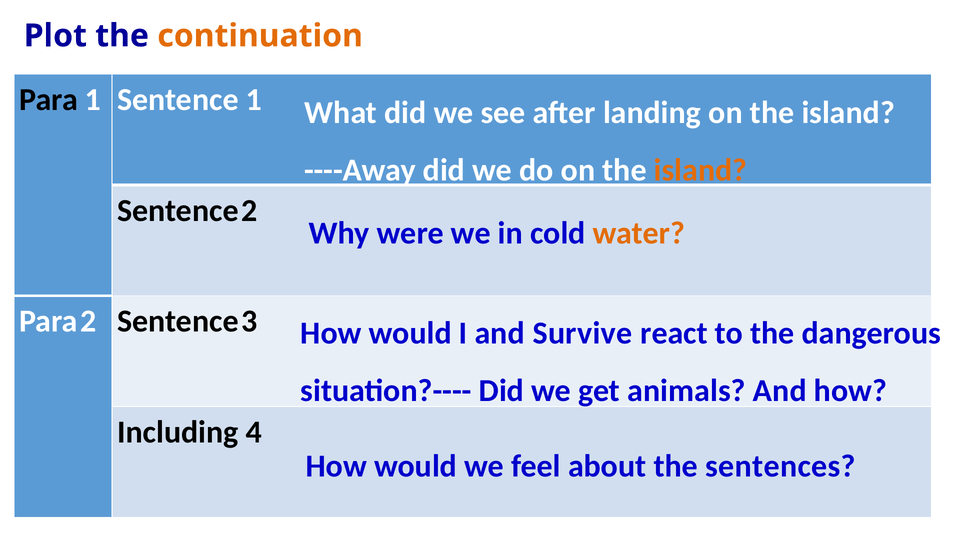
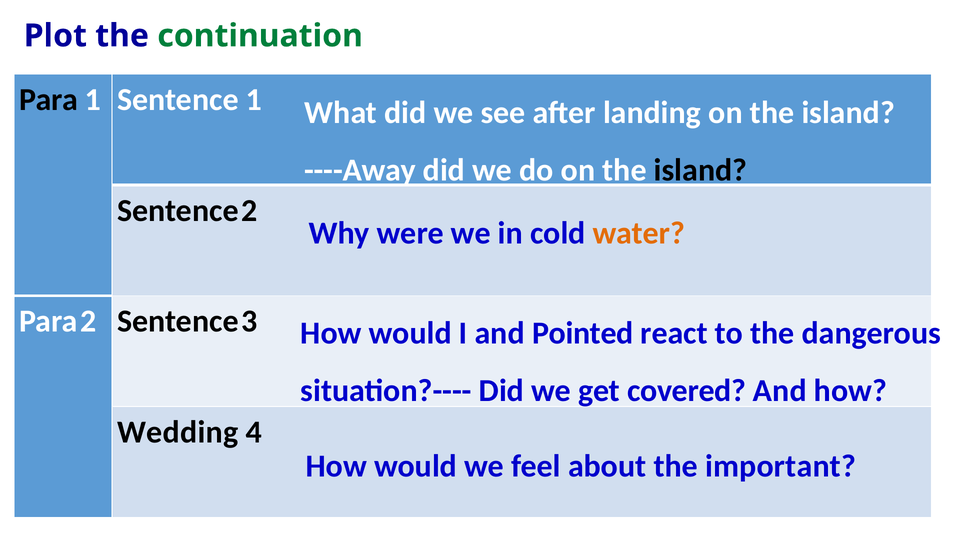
continuation colour: orange -> green (260, 36)
island colour: orange -> black (701, 171)
Survive: Survive -> Pointed (583, 333)
animals: animals -> covered (687, 391)
Including: Including -> Wedding (178, 432)
sentences: sentences -> important (781, 467)
